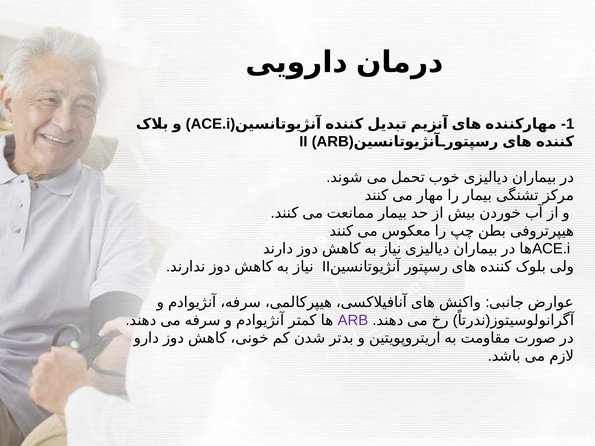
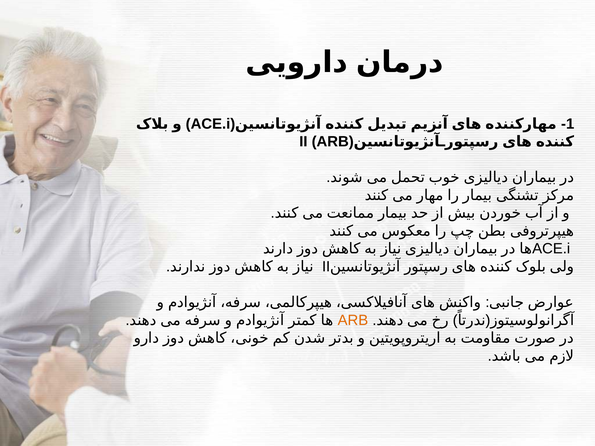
ARB colour: purple -> orange (353, 320)
